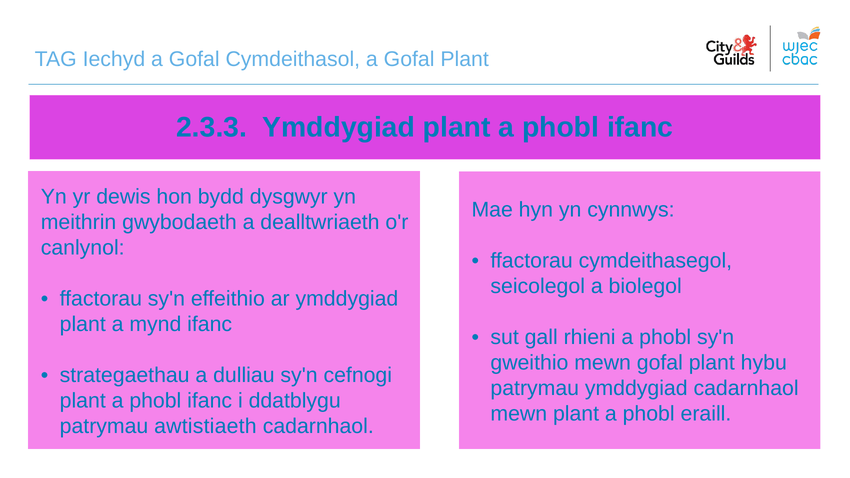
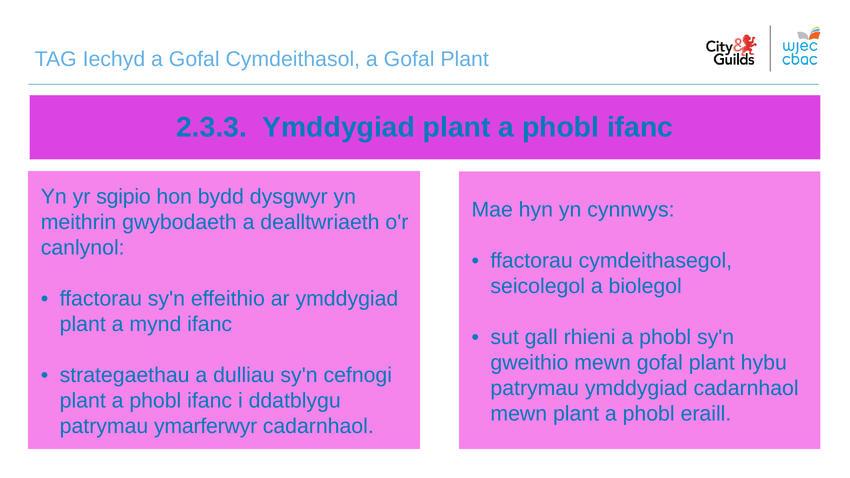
dewis: dewis -> sgipio (124, 197)
awtistiaeth: awtistiaeth -> ymarferwyr (206, 426)
